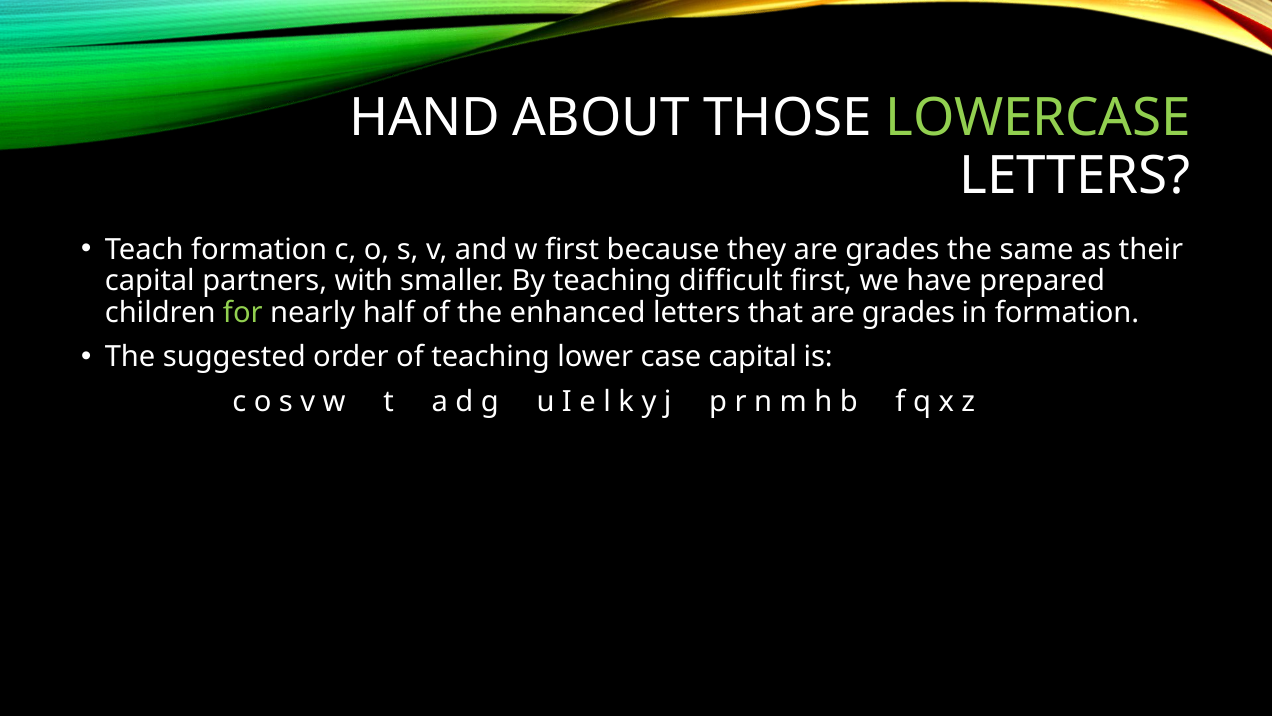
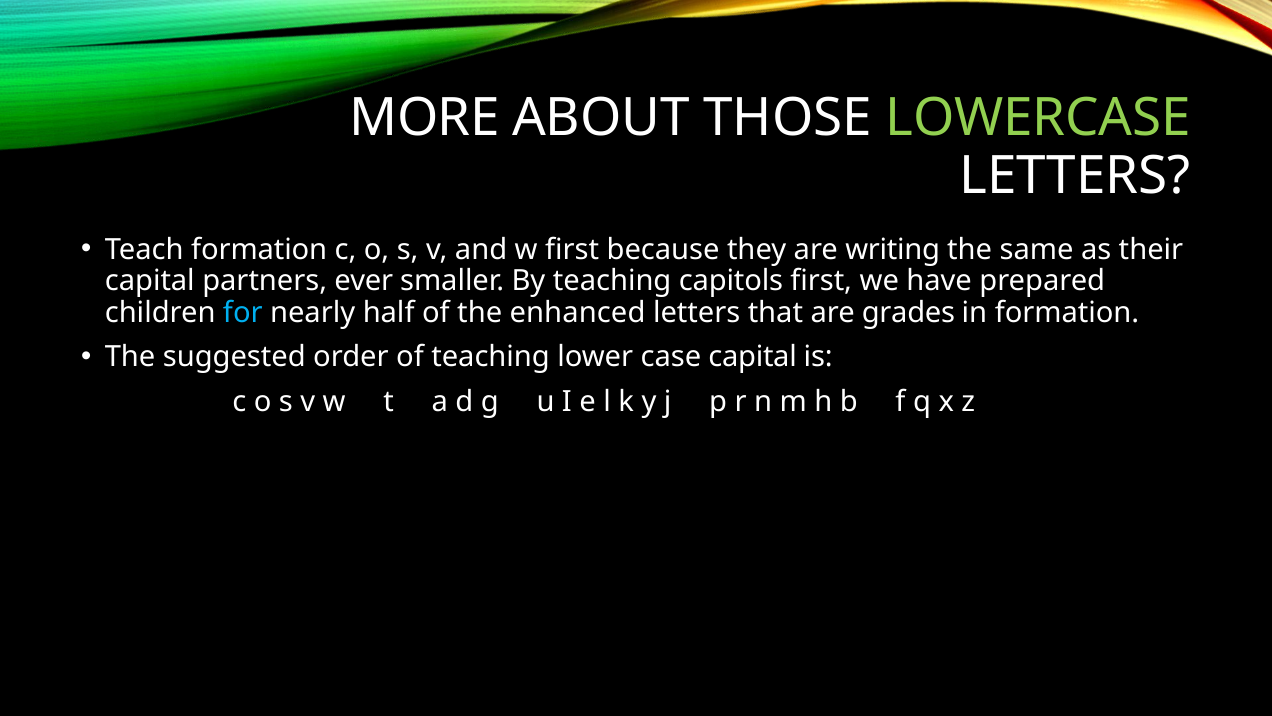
HAND: HAND -> MORE (425, 118)
they are grades: grades -> writing (893, 249)
with: with -> ever (364, 281)
difficult: difficult -> capitols (731, 281)
for colour: light green -> light blue (243, 312)
